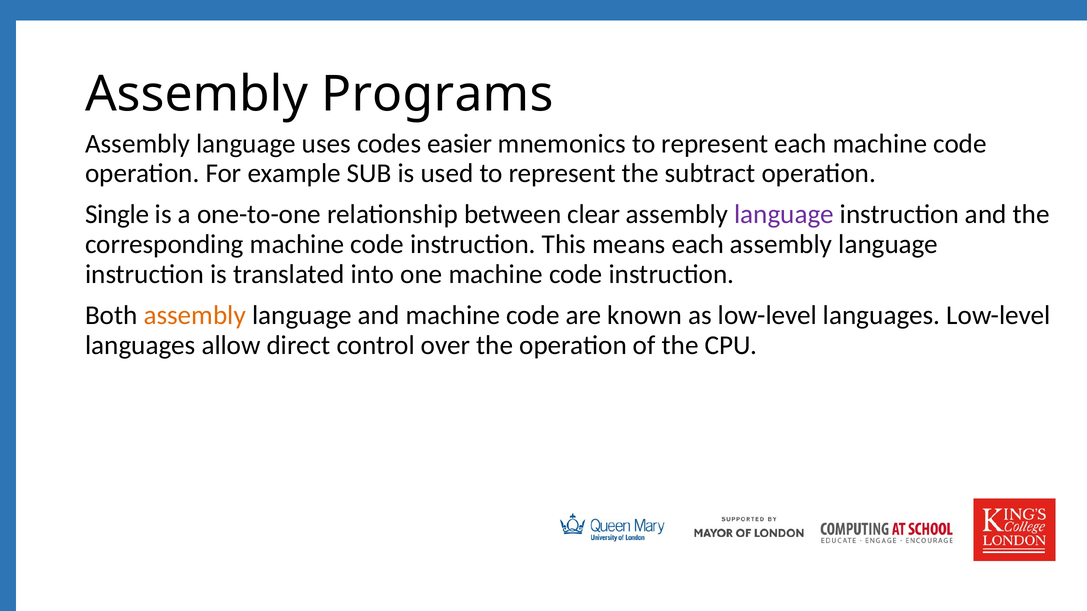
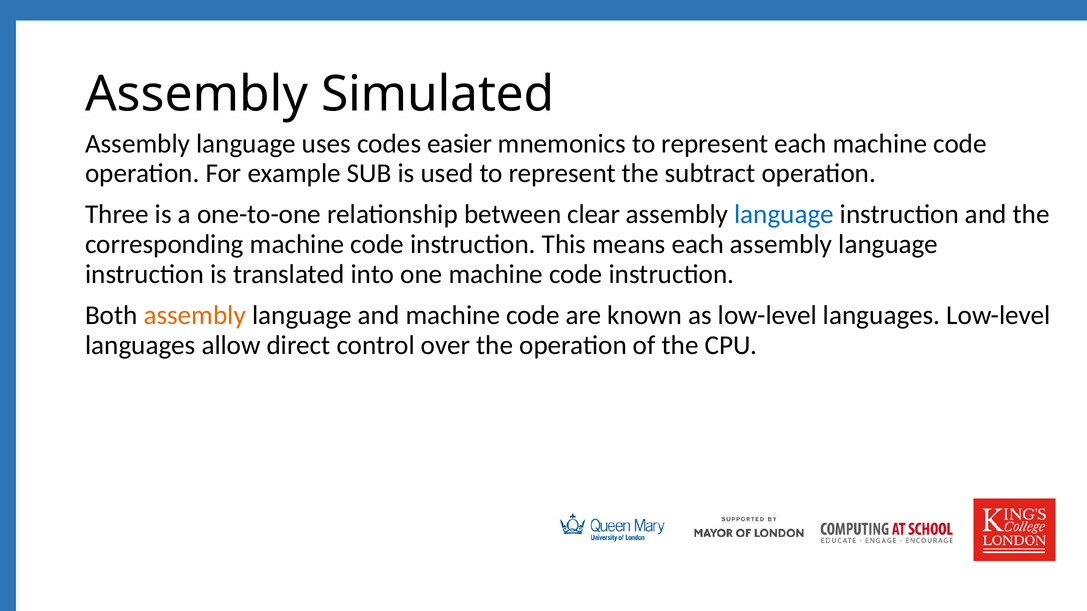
Programs: Programs -> Simulated (438, 95)
Single: Single -> Three (117, 215)
language colour: purple -> blue (784, 215)
